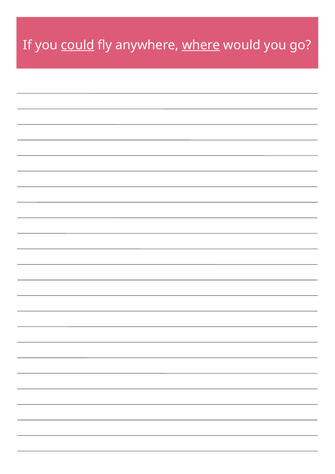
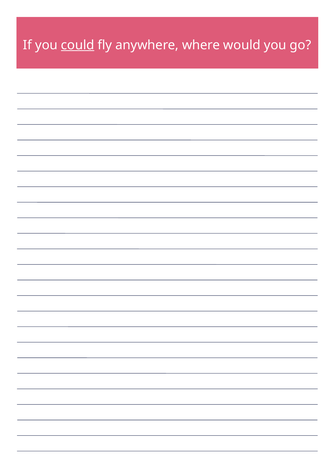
where underline: present -> none (201, 45)
